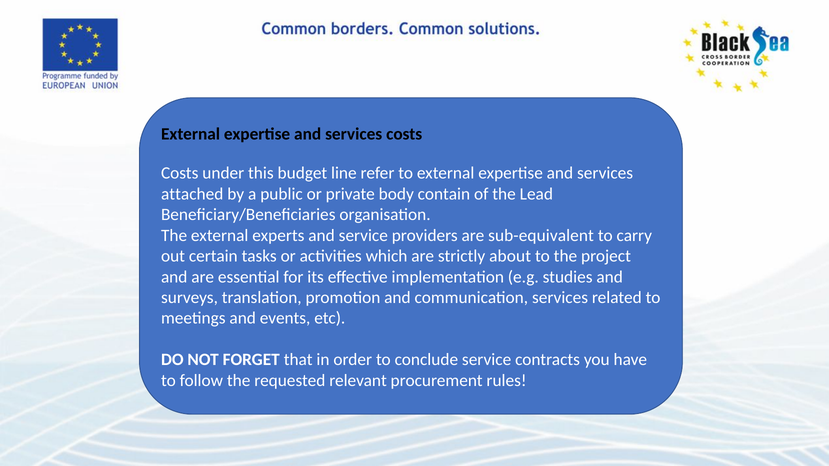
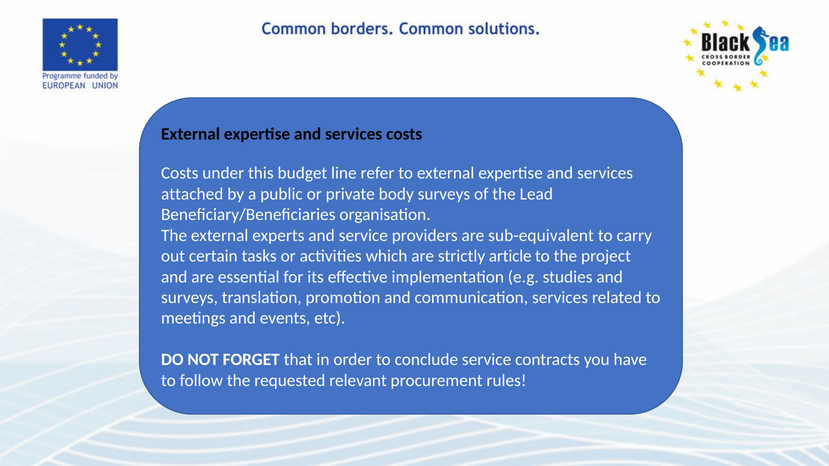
body contain: contain -> surveys (444, 194)
about: about -> article (510, 256)
